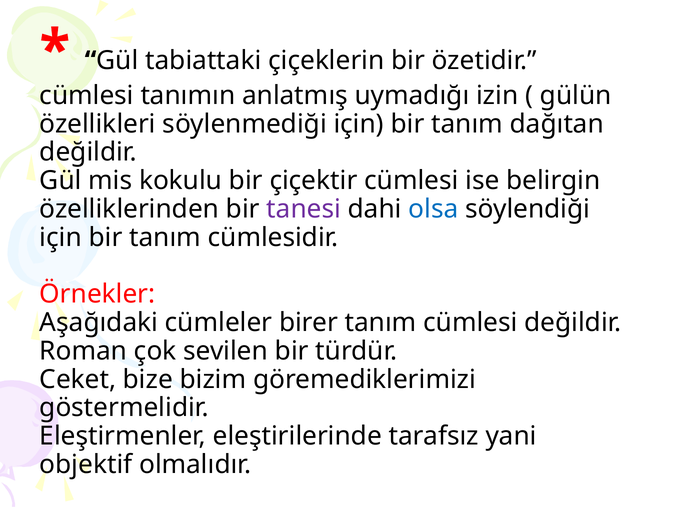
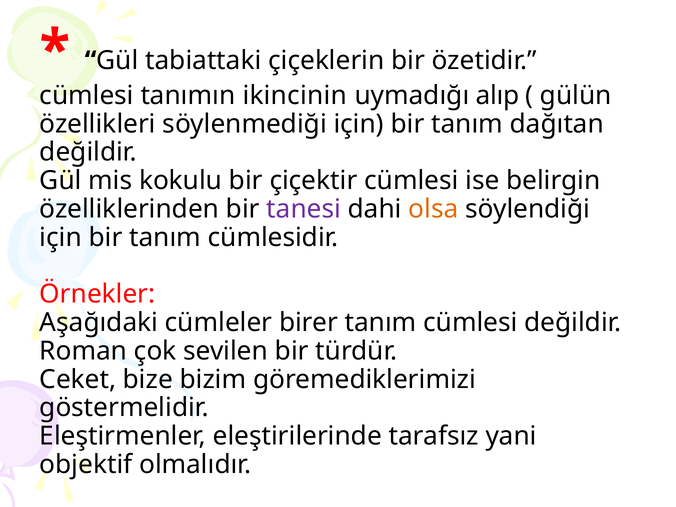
anlatmış: anlatmış -> ikincinin (295, 95)
izin: izin -> alıp (497, 95)
olsa colour: blue -> orange (433, 209)
